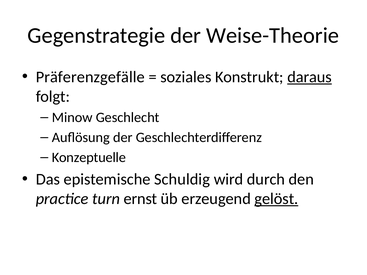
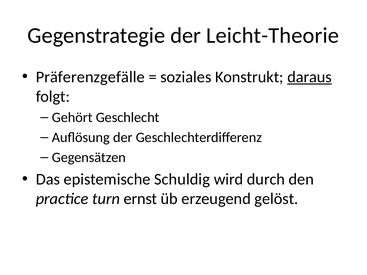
Weise-Theorie: Weise-Theorie -> Leicht-Theorie (273, 36)
Minow: Minow -> Gehört (72, 118)
Konzeptuelle: Konzeptuelle -> Gegensätzen (89, 158)
gelöst underline: present -> none (276, 199)
